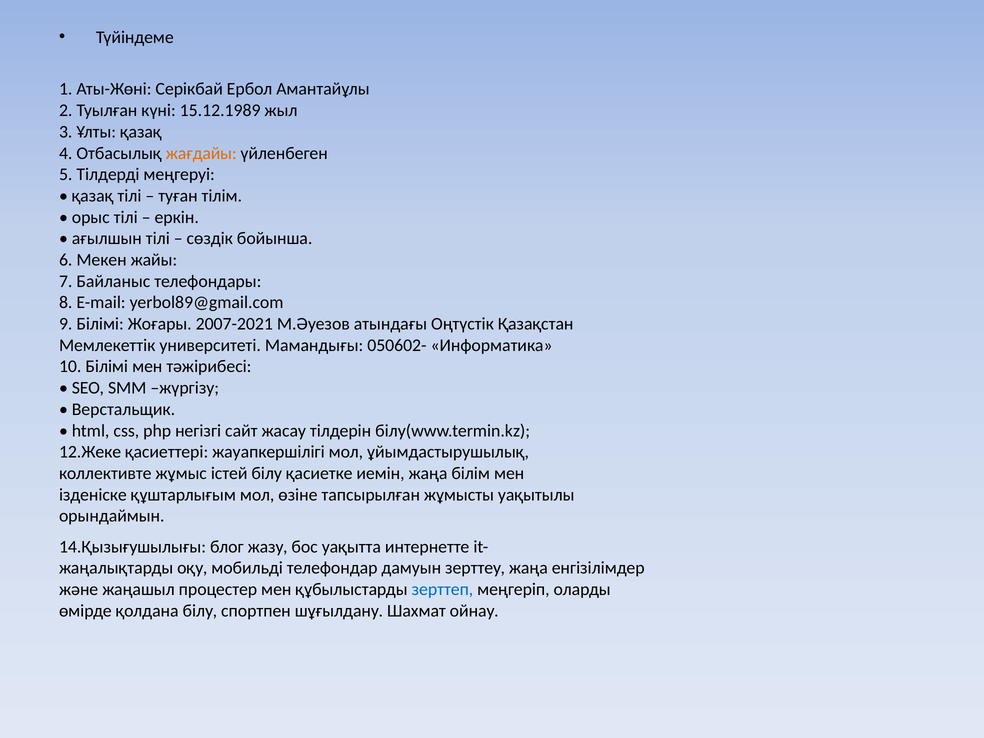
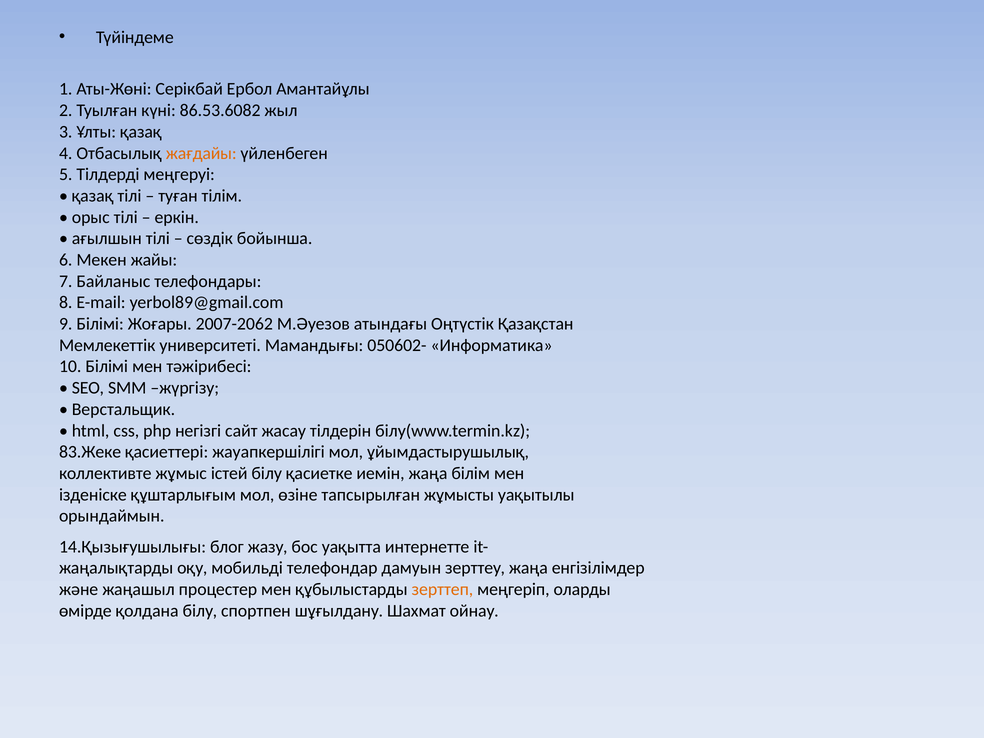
15.12.1989: 15.12.1989 -> 86.53.6082 (220, 110)
2007-2021: 2007-2021 -> 2007-2062 (234, 324)
12.Жеке: 12.Жеке -> 83.Жеке (90, 452)
зерттеп colour: blue -> orange (442, 589)
